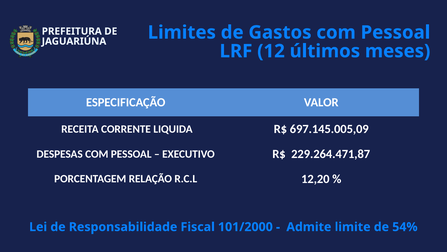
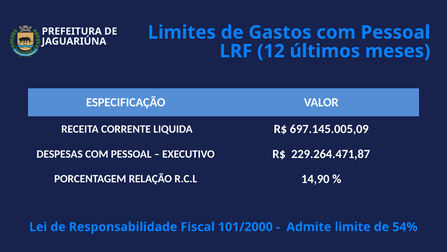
12,20: 12,20 -> 14,90 (315, 179)
